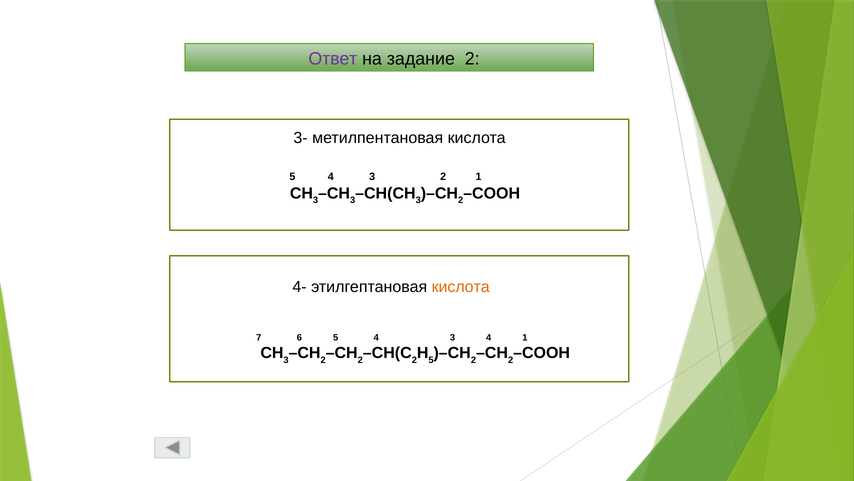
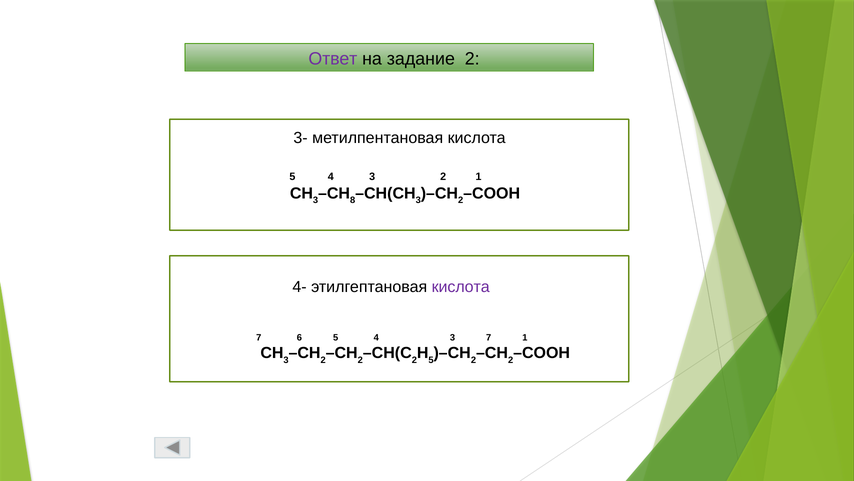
3: 3 -> 8 (353, 200)
кислота colour: orange -> purple (461, 287)
3 4: 4 -> 7 (489, 337)
